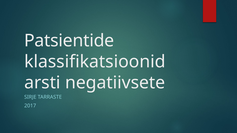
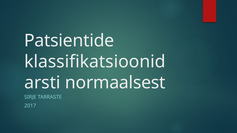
negatiivsete: negatiivsete -> normaalsest (115, 83)
